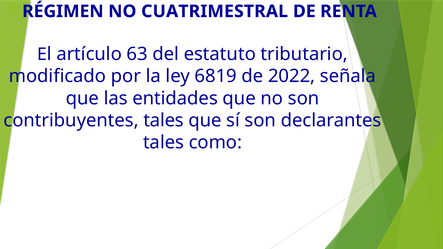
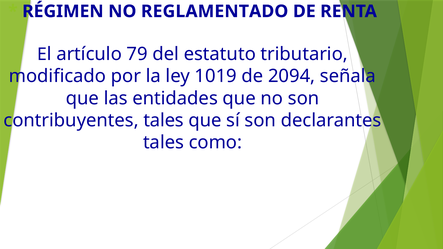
CUATRIMESTRAL: CUATRIMESTRAL -> REGLAMENTADO (215, 11)
63: 63 -> 79 (137, 54)
6819: 6819 -> 1019 (216, 76)
2022: 2022 -> 2094 (292, 76)
